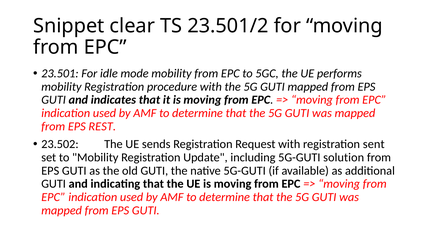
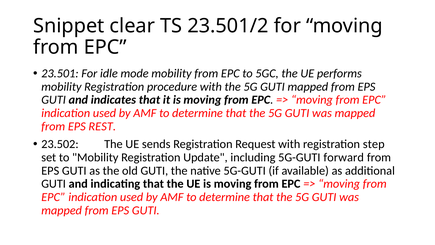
sent: sent -> step (374, 144)
solution: solution -> forward (344, 157)
